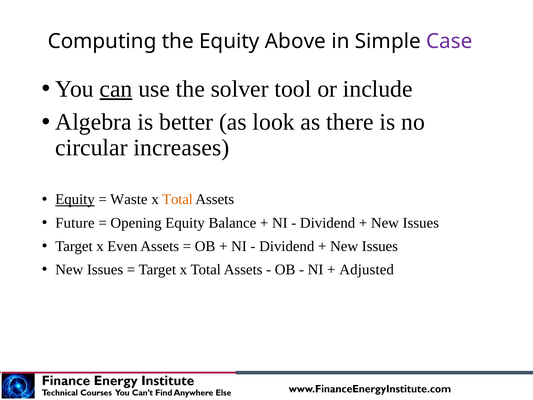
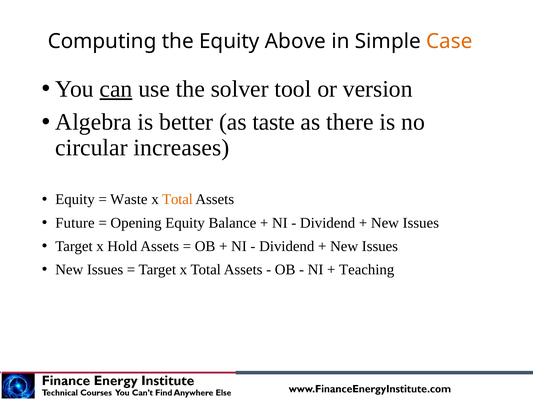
Case colour: purple -> orange (449, 41)
include: include -> version (378, 89)
look: look -> taste (274, 122)
Equity underline: present -> none (75, 199)
Even: Even -> Hold (122, 246)
Adjusted: Adjusted -> Teaching (367, 270)
